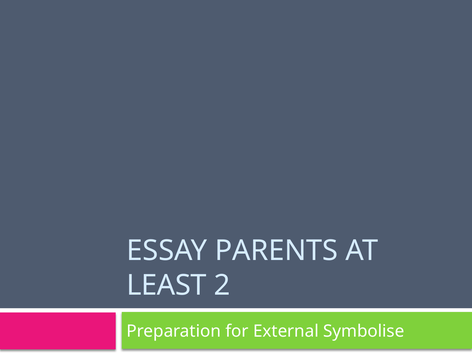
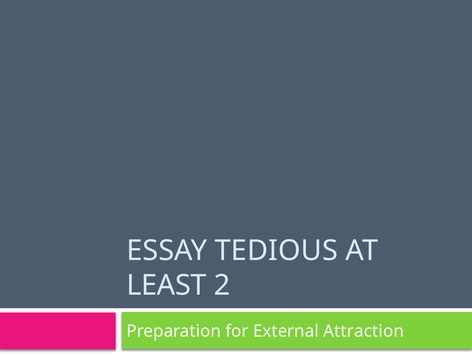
PARENTS: PARENTS -> TEDIOUS (276, 251)
Symbolise: Symbolise -> Attraction (364, 331)
